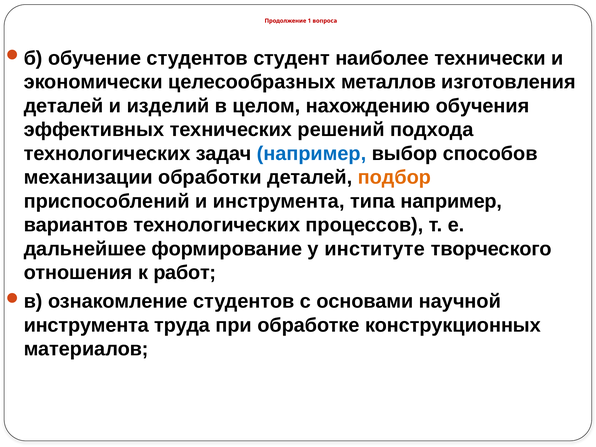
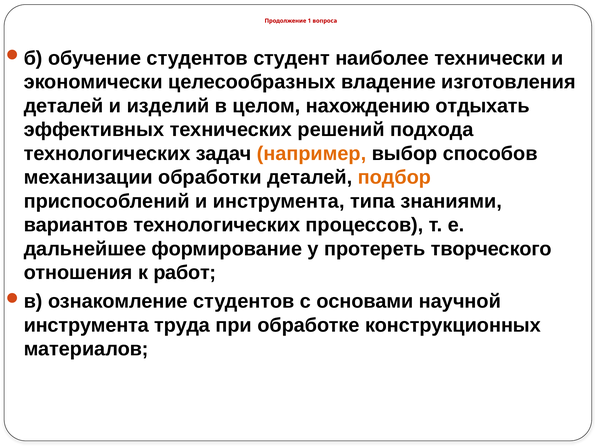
металлов: металлов -> владение (388, 82)
обучения: обучения -> отдыхать (483, 106)
например colour: blue -> orange (312, 154)
типа например: например -> знаниями (451, 201)
институте: институте -> протереть (375, 249)
